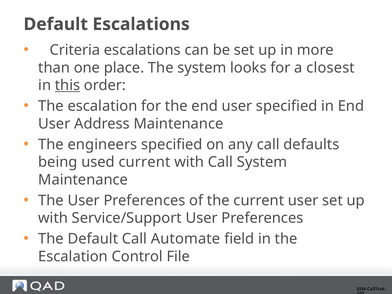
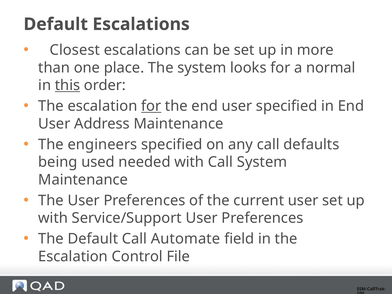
Criteria: Criteria -> Closest (75, 50)
closest: closest -> normal (331, 68)
for underline: none -> present (151, 106)
used current: current -> needed (145, 162)
